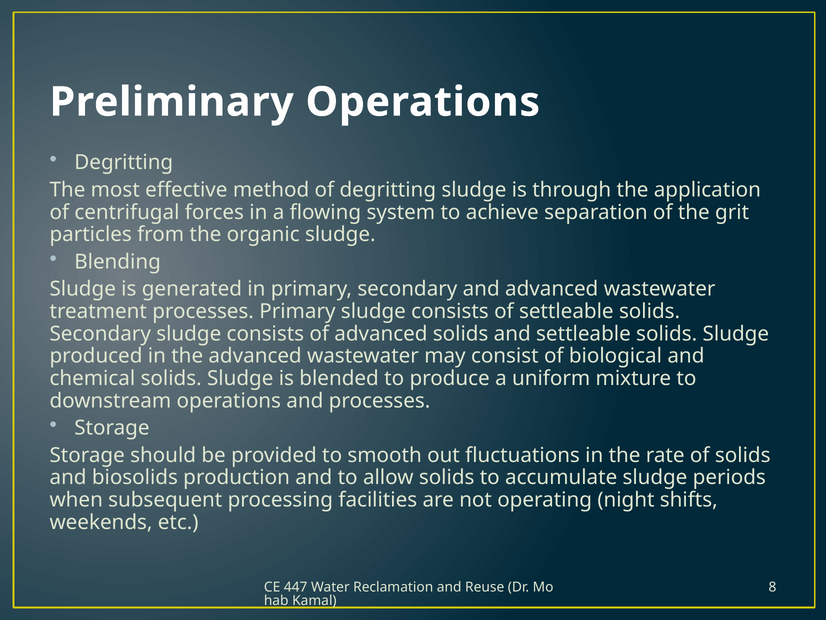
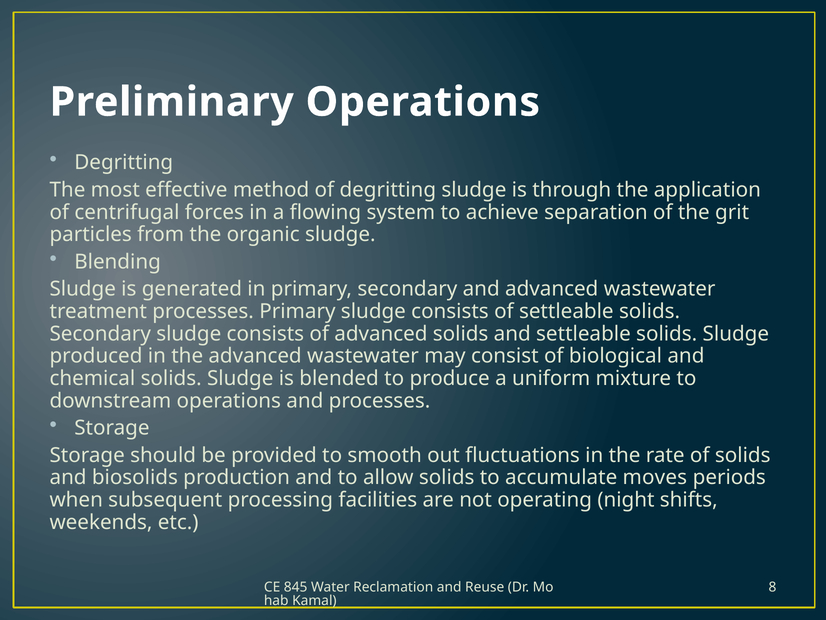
accumulate sludge: sludge -> moves (655, 477)
447: 447 -> 845 (296, 587)
